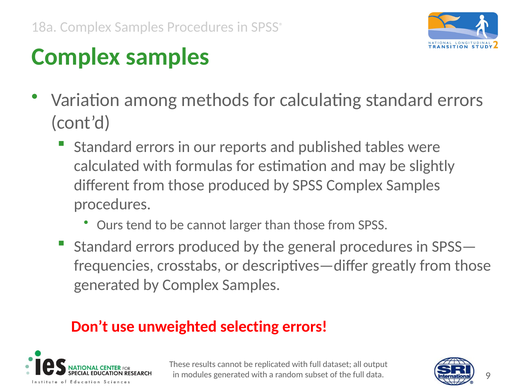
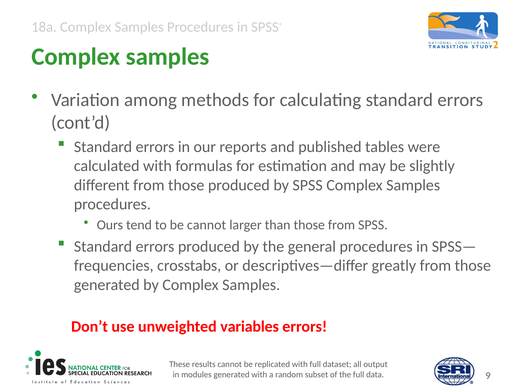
selecting: selecting -> variables (250, 327)
